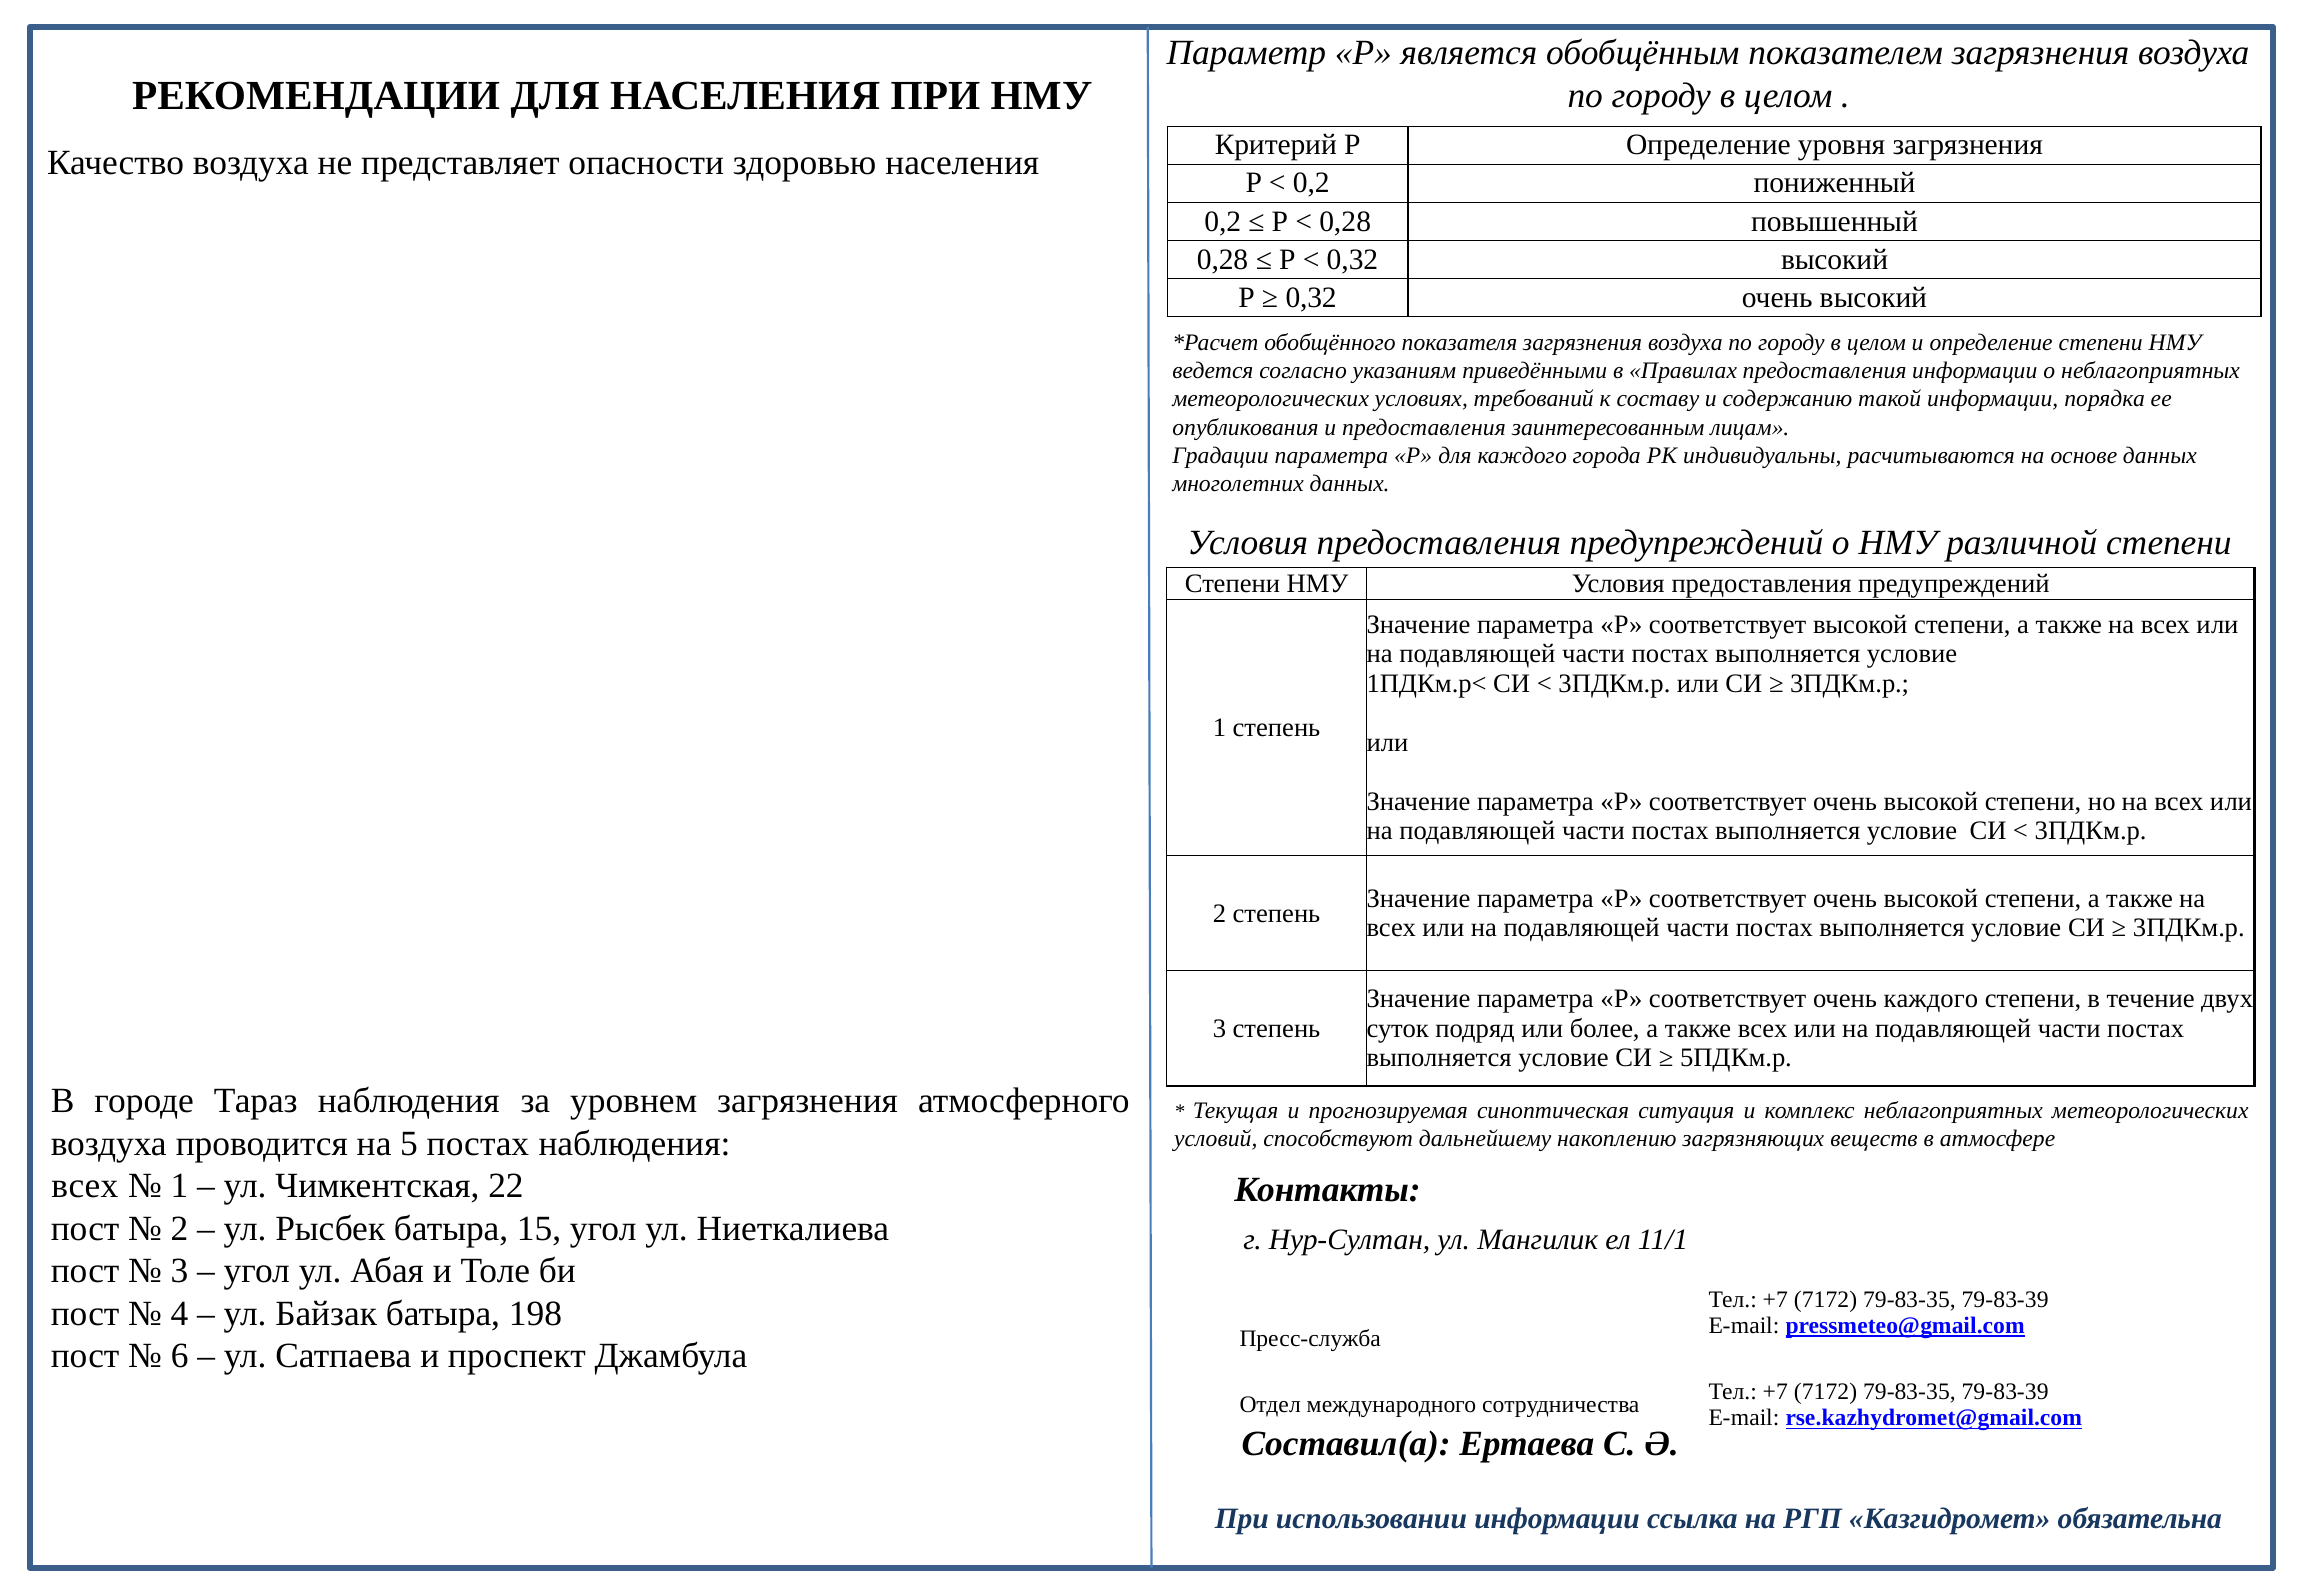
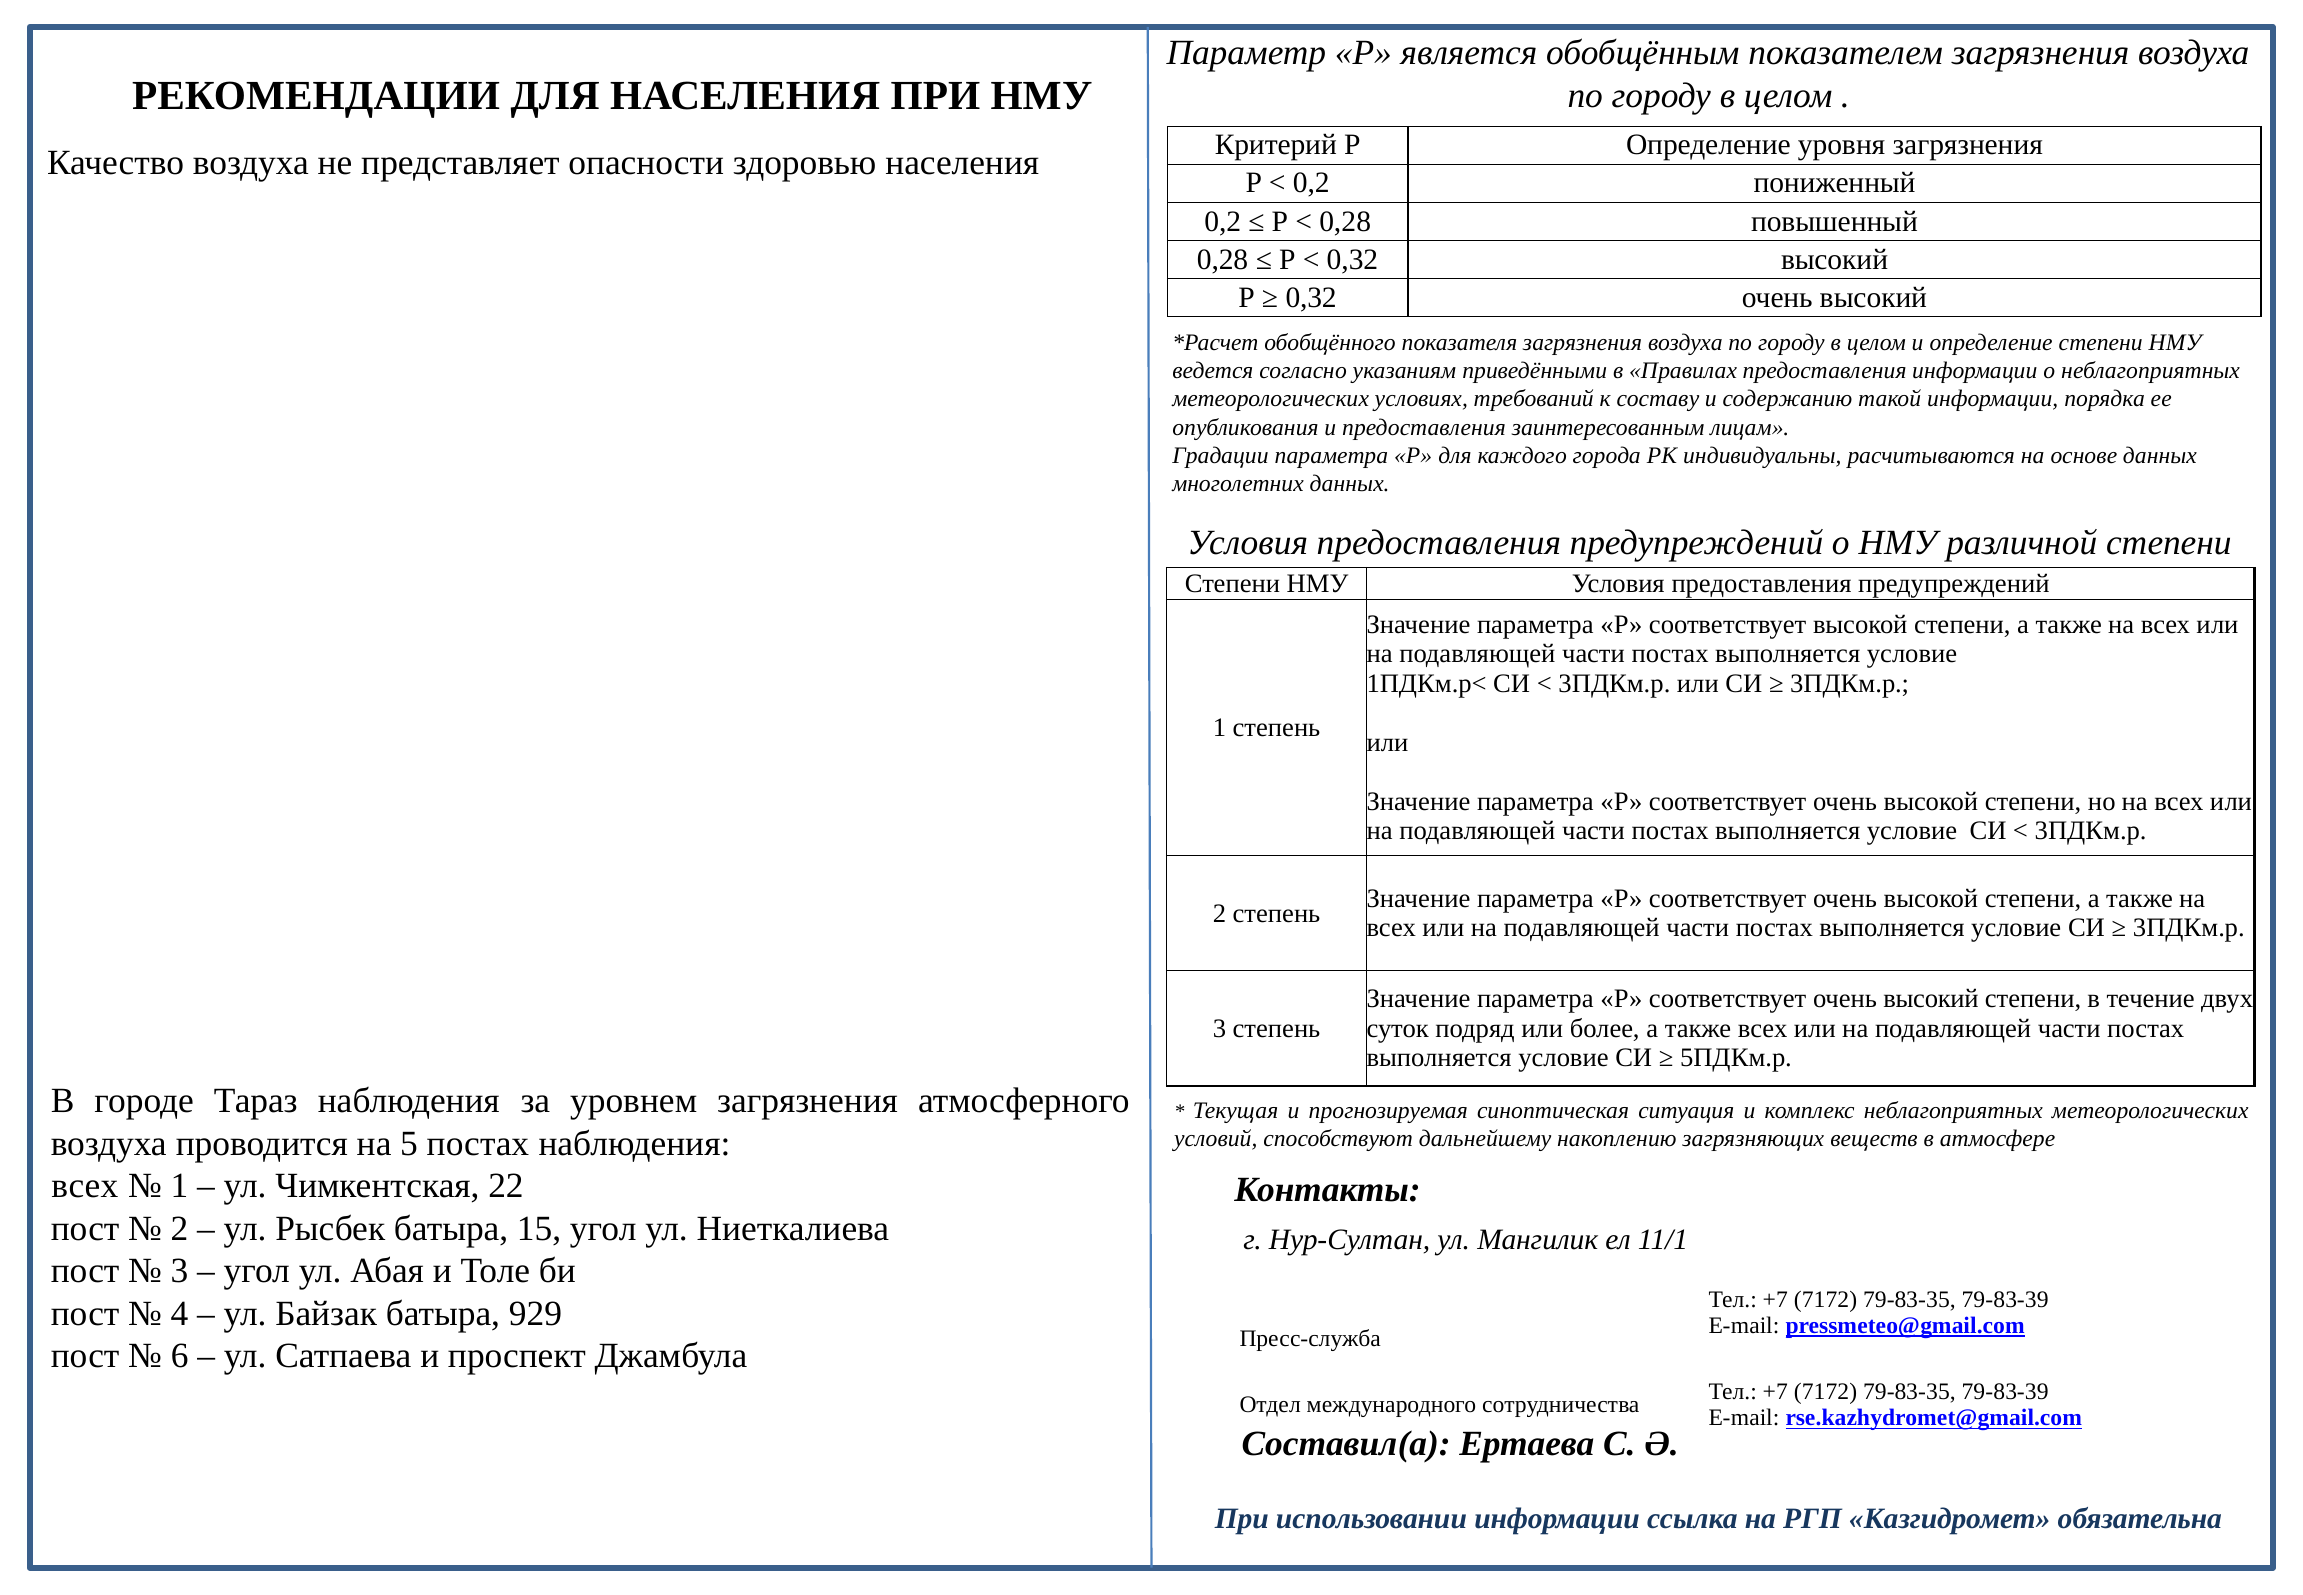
соответствует очень каждого: каждого -> высокий (1931, 999)
198: 198 -> 929 (535, 1313)
